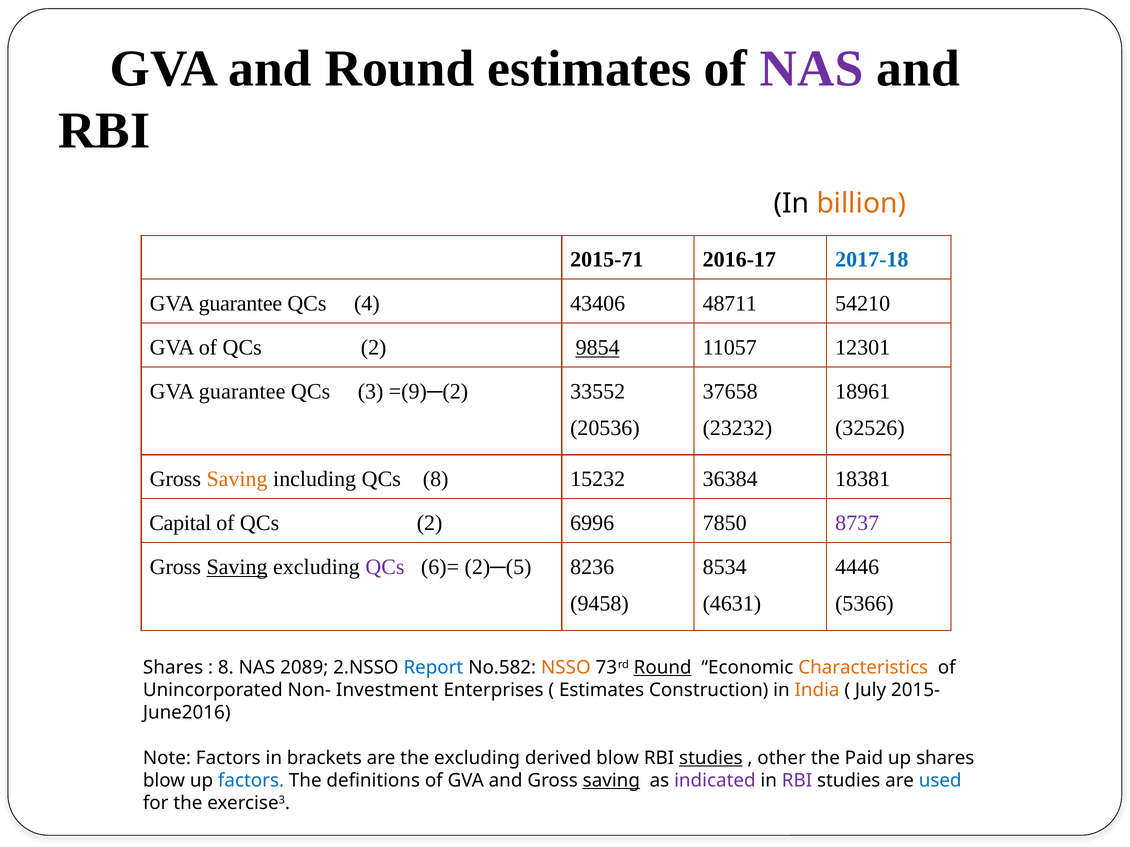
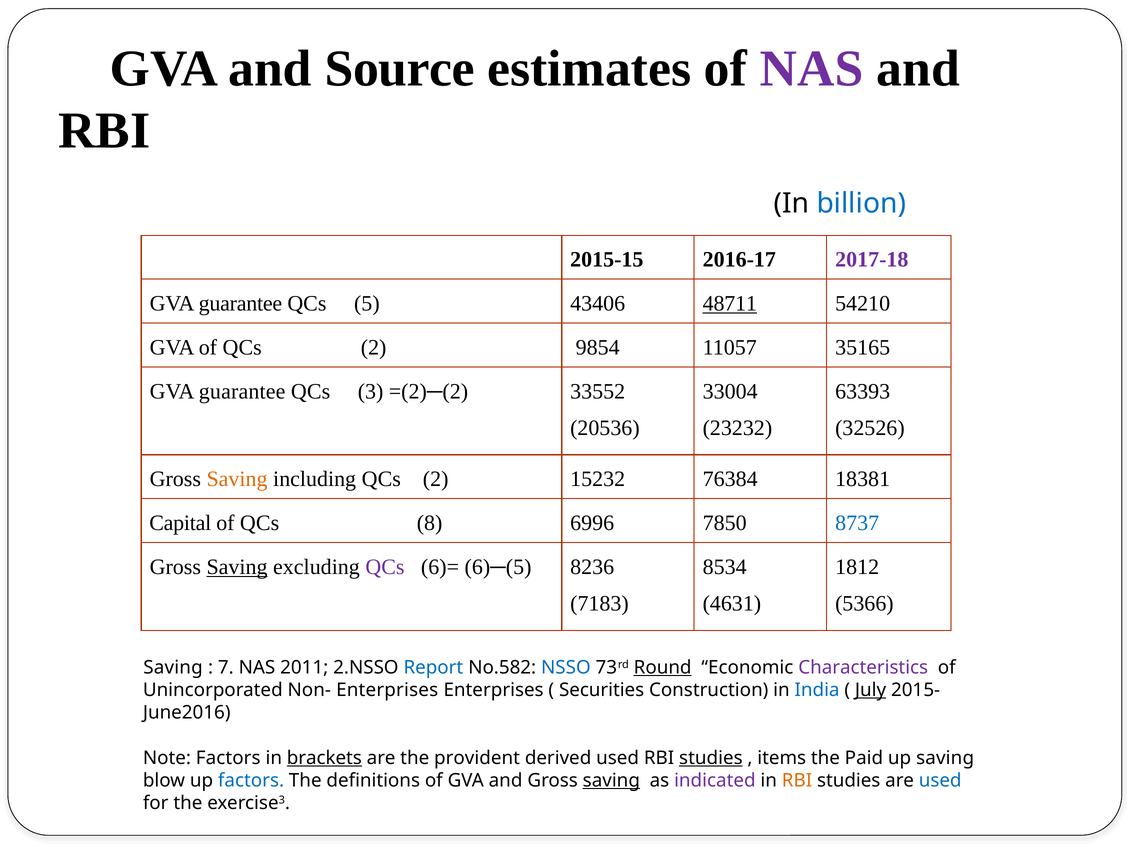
and Round: Round -> Source (400, 69)
billion colour: orange -> blue (861, 203)
2015-71: 2015-71 -> 2015-15 (607, 260)
2017-18 colour: blue -> purple (872, 260)
4: 4 -> 5 (367, 304)
48711 underline: none -> present (730, 304)
9854 underline: present -> none (598, 348)
12301: 12301 -> 35165 (863, 348)
=(9)─(2: =(9)─(2 -> =(2)─(2 (428, 392)
37658: 37658 -> 33004 (730, 392)
18961: 18961 -> 63393 (863, 392)
including QCs 8: 8 -> 2 (436, 479)
36384: 36384 -> 76384 (730, 479)
2: 2 -> 8 (430, 523)
8737 colour: purple -> blue (857, 523)
2)─(5: 2)─(5 -> 6)─(5 (498, 567)
4446: 4446 -> 1812 (857, 567)
9458: 9458 -> 7183 (599, 604)
Shares: Shares -> Saving (173, 668)
8: 8 -> 7 (226, 668)
2089: 2089 -> 2011 (304, 668)
NSSO colour: orange -> blue (566, 668)
Characteristics colour: orange -> purple (863, 668)
Non- Investment: Investment -> Enterprises (387, 690)
Estimates: Estimates -> Securities (602, 690)
India colour: orange -> blue (817, 690)
July underline: none -> present (871, 690)
brackets underline: none -> present (324, 758)
the excluding: excluding -> provident (477, 758)
derived blow: blow -> used (618, 758)
other: other -> items (782, 758)
up shares: shares -> saving (945, 758)
RBI colour: purple -> orange (797, 781)
